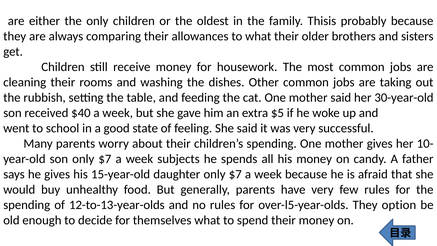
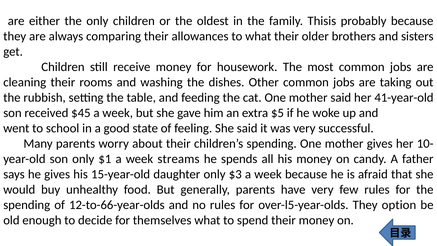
30-year-old: 30-year-old -> 41-year-old (404, 98)
$40: $40 -> $45 (81, 113)
son only $7: $7 -> $1 (105, 159)
subjects: subjects -> streams (178, 159)
daughter only $7: $7 -> $3 (235, 174)
12-to-13-year-olds: 12-to-13-year-olds -> 12-to-66-year-olds (117, 205)
